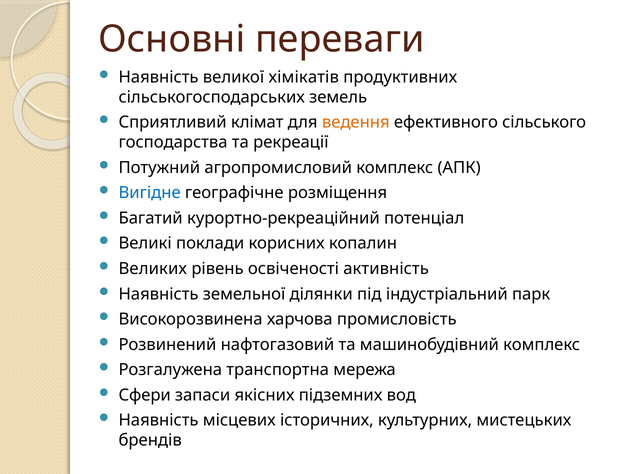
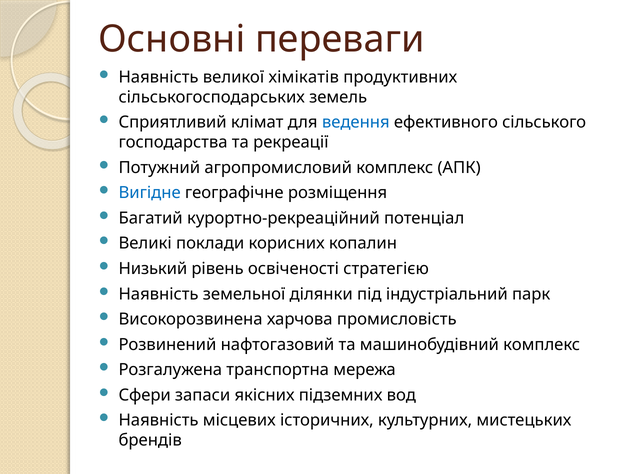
ведення colour: orange -> blue (356, 122)
Великих: Великих -> Низький (153, 269)
активність: активність -> стратегією (386, 269)
